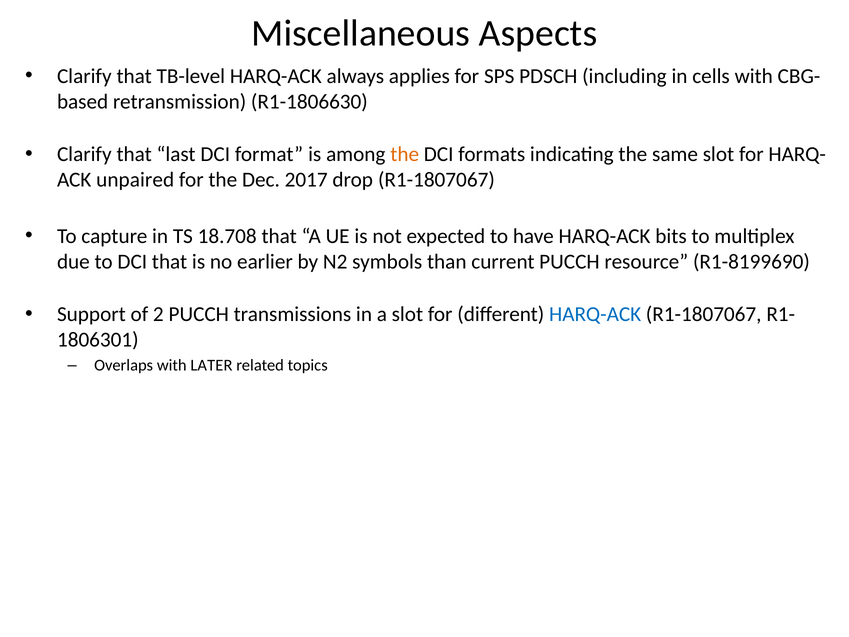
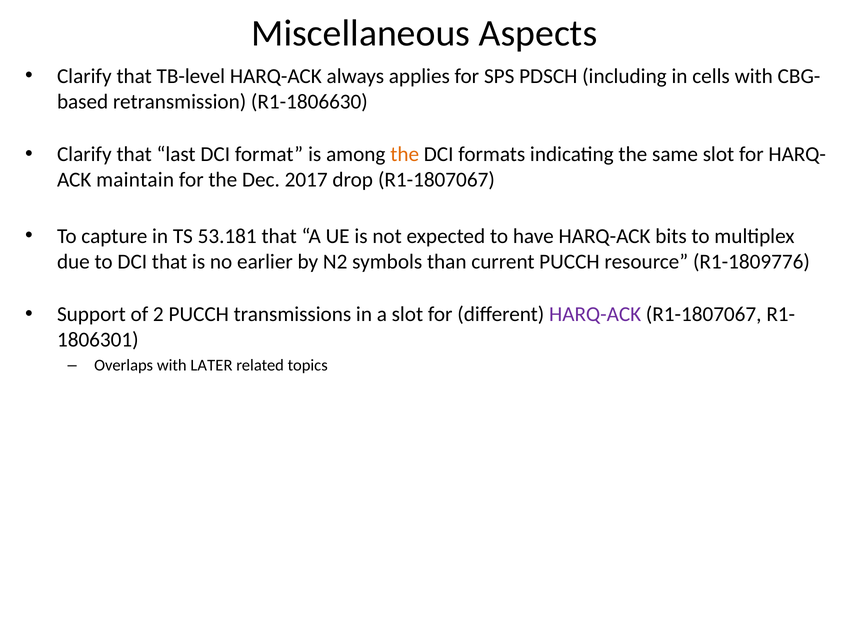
unpaired: unpaired -> maintain (135, 180)
18.708: 18.708 -> 53.181 (227, 236)
R1-8199690: R1-8199690 -> R1-1809776 (751, 261)
HARQ-ACK colour: blue -> purple (595, 314)
